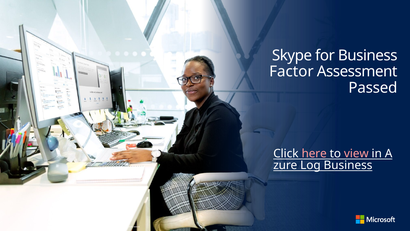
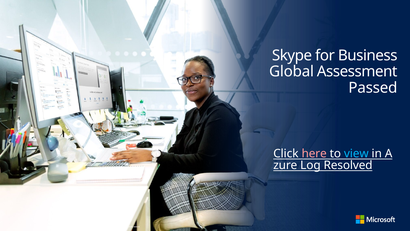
Factor: Factor -> Global (292, 72)
view colour: pink -> light blue (356, 154)
Log Business: Business -> Resolved (348, 165)
